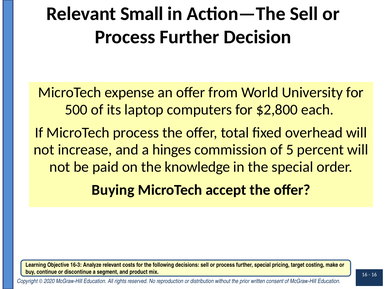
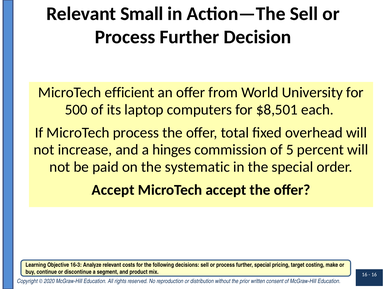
expense: expense -> efficient (130, 93)
$2,800: $2,800 -> $8,501 (277, 110)
knowledge: knowledge -> systematic (197, 167)
Buying: Buying -> Accept (113, 190)
